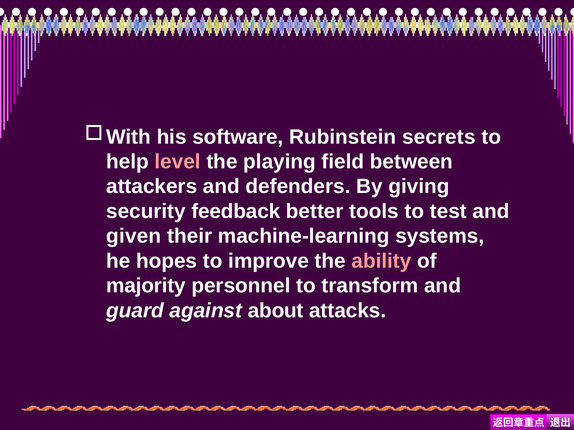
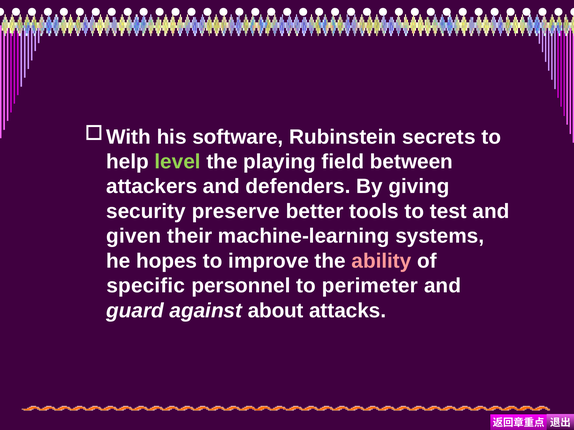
level colour: pink -> light green (178, 162)
feedback: feedback -> preserve (236, 212)
majority: majority -> specific (146, 286)
transform: transform -> perimeter (370, 286)
